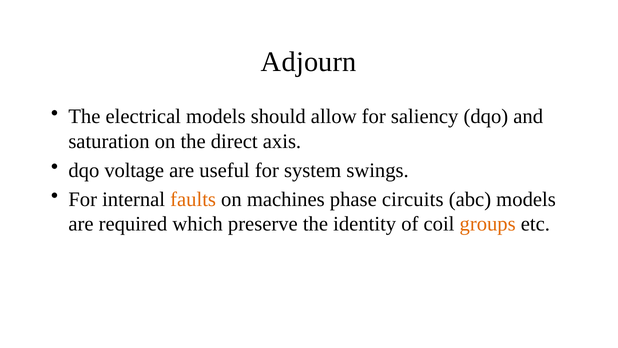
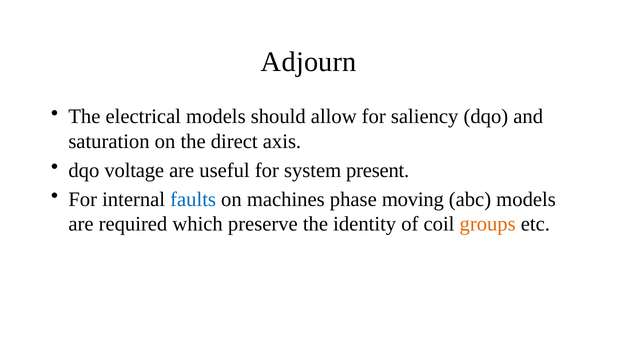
swings: swings -> present (378, 170)
faults colour: orange -> blue (193, 199)
circuits: circuits -> moving (413, 199)
